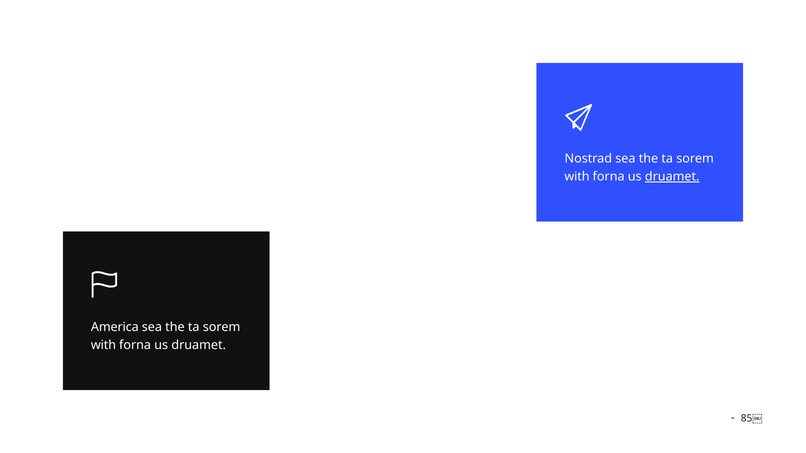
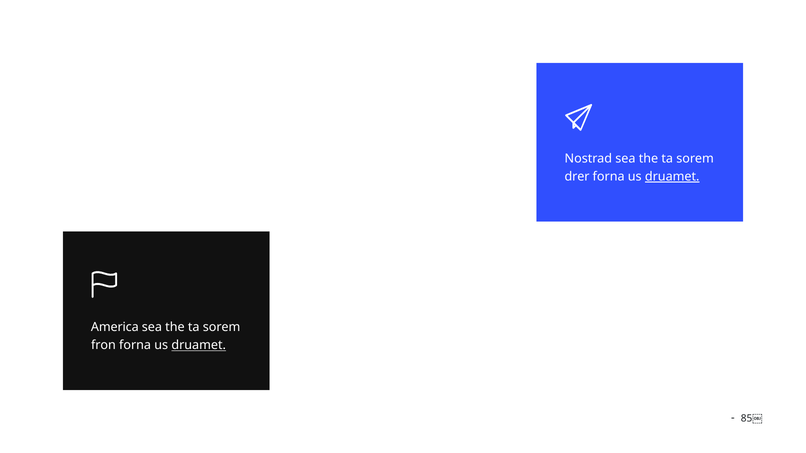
with: with -> drer (577, 177)
with: with -> fron (103, 346)
druamet underline: none -> present (199, 346)
